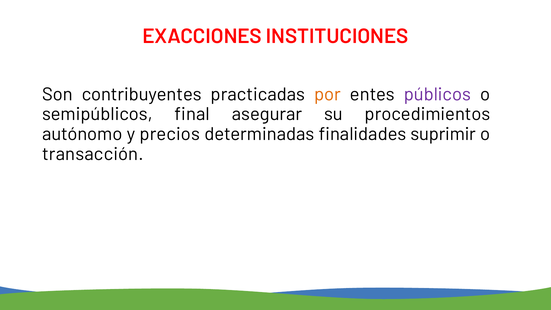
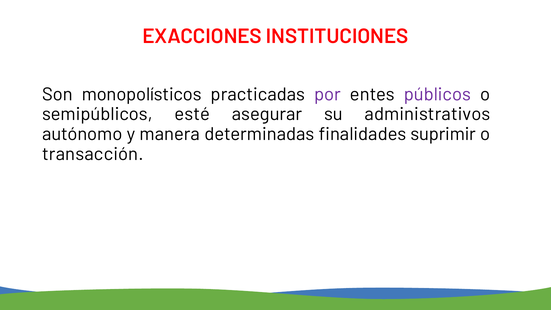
contribuyentes: contribuyentes -> monopolísticos (142, 94)
por colour: orange -> purple (327, 94)
final: final -> esté (192, 114)
procedimientos: procedimientos -> administrativos (427, 114)
precios: precios -> manera (170, 134)
